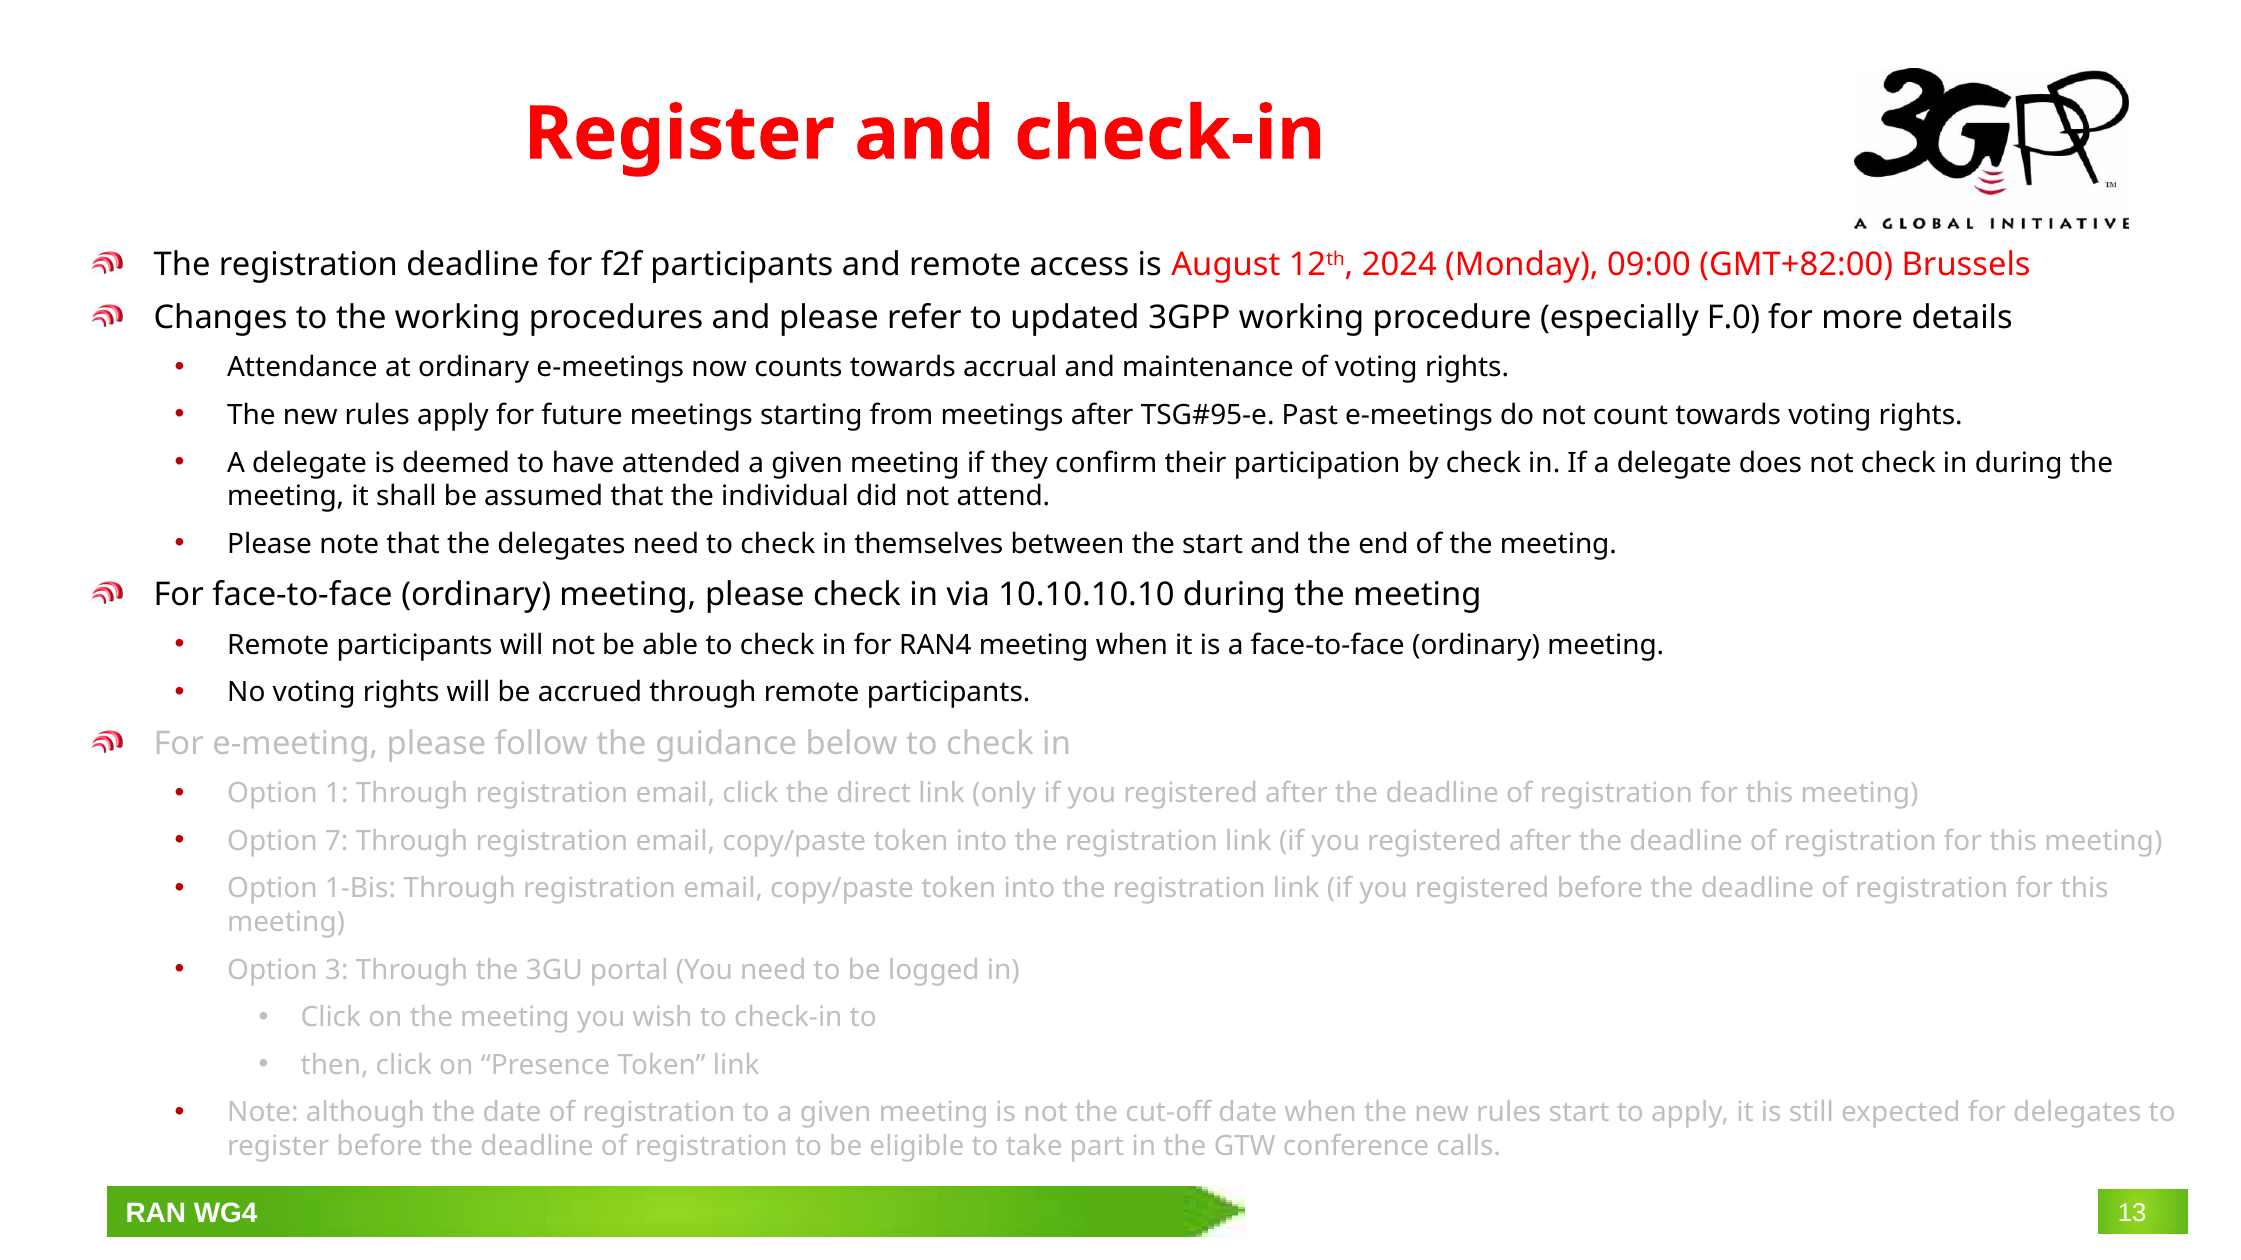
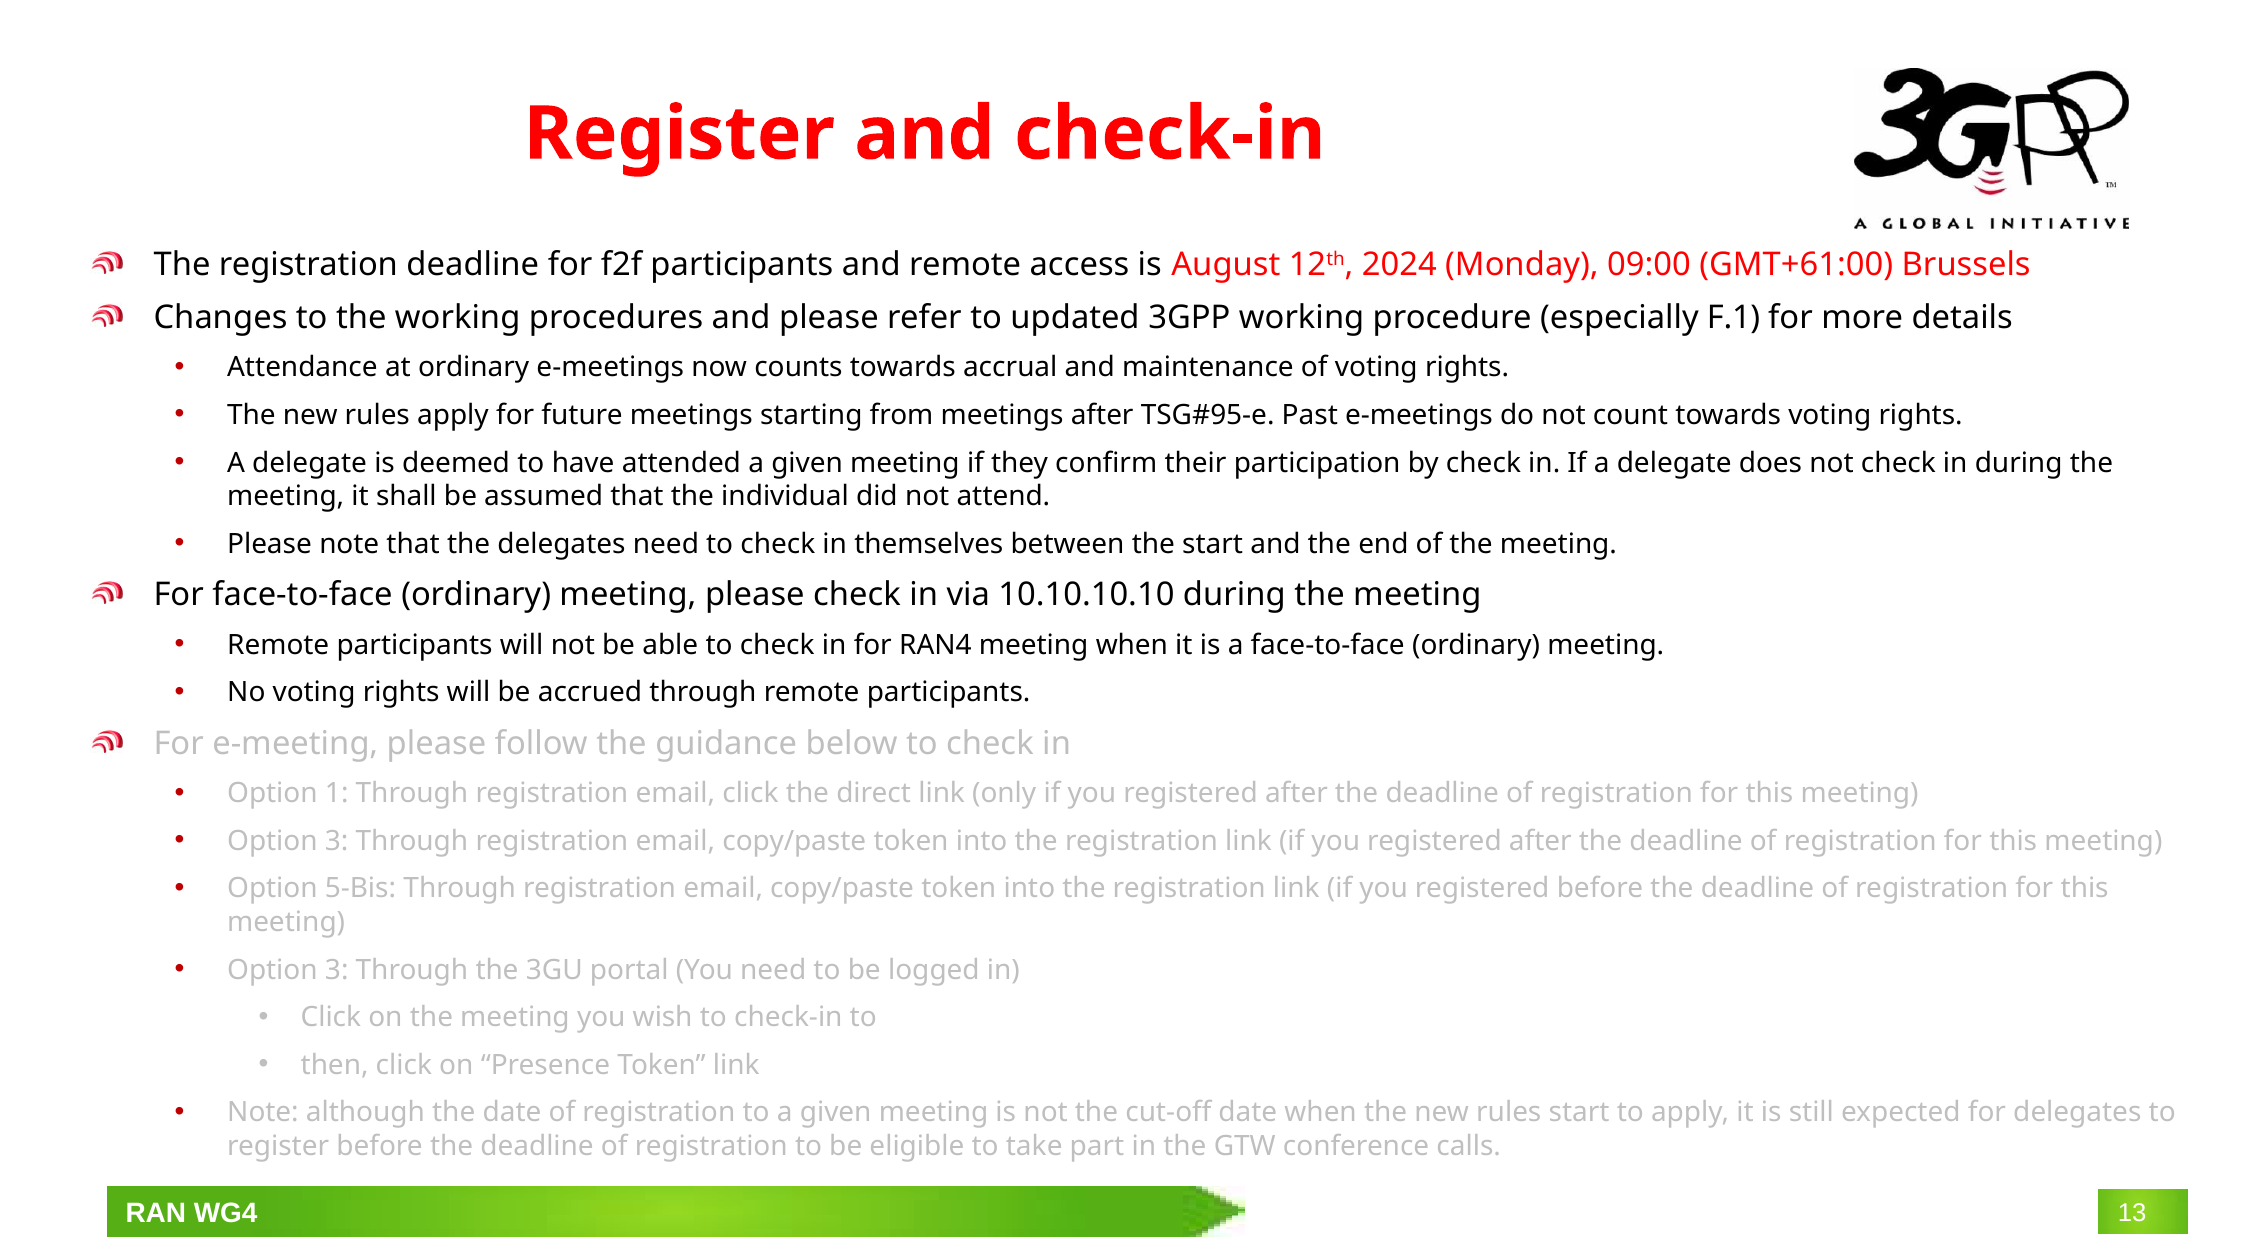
GMT+82:00: GMT+82:00 -> GMT+61:00 (1796, 264)
F.0: F.0 -> F.1 (1734, 318)
7: 7 -> 3 (337, 841)
1-Bis: 1-Bis -> 5-Bis (360, 889)
